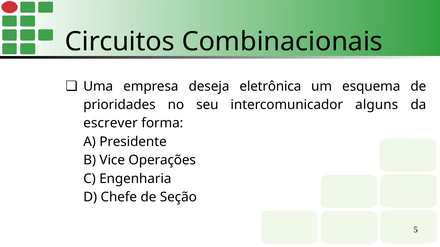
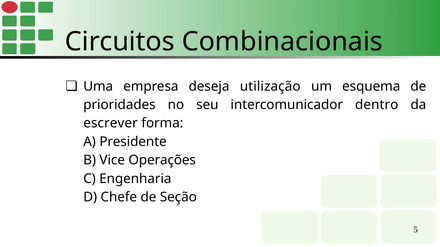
eletrônica: eletrônica -> utilização (270, 86)
alguns: alguns -> dentro (377, 105)
